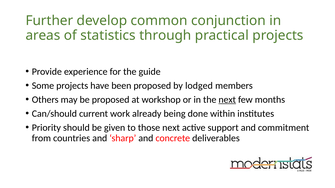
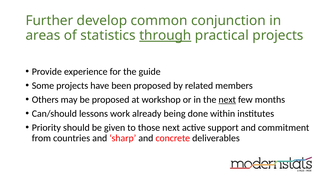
through underline: none -> present (165, 36)
lodged: lodged -> related (199, 86)
current: current -> lessons (94, 114)
